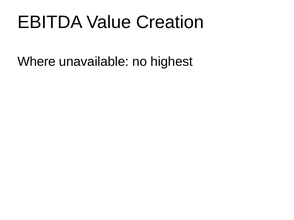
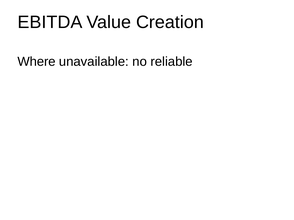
highest: highest -> reliable (172, 62)
